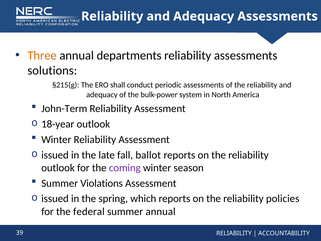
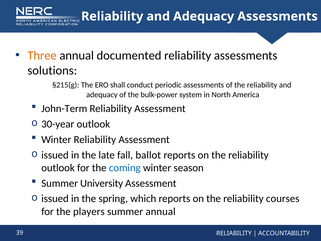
departments: departments -> documented (129, 55)
18-year: 18-year -> 30-year (58, 124)
coming colour: purple -> blue (125, 168)
Violations: Violations -> University (102, 183)
policies: policies -> courses (283, 198)
federal: federal -> players (89, 211)
